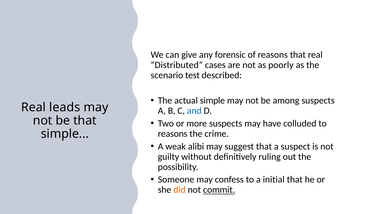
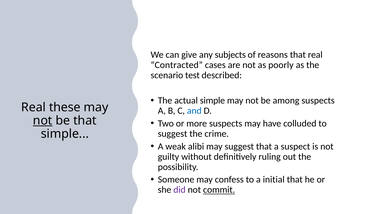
forensic: forensic -> subjects (230, 55)
Distributed: Distributed -> Contracted (177, 65)
leads: leads -> these (65, 108)
not underline: none -> present (43, 121)
reasons: reasons -> suggest (173, 134)
did colour: orange -> purple (180, 190)
